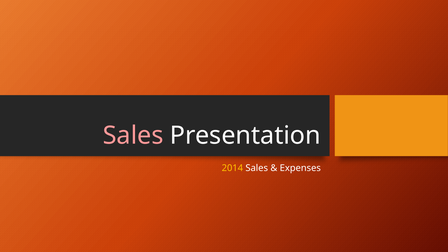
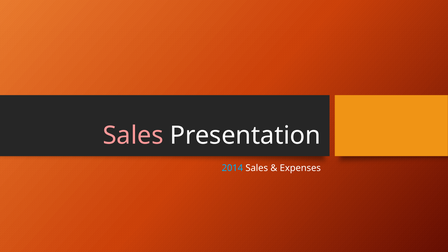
2014 colour: yellow -> light blue (232, 168)
